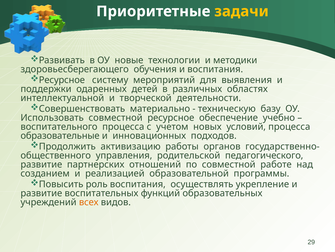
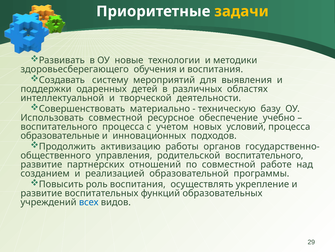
Ресурсное: Ресурсное -> Создавать (62, 80)
родительской педагогического: педагогического -> воспитательного (264, 155)
всех colour: orange -> blue (89, 202)
